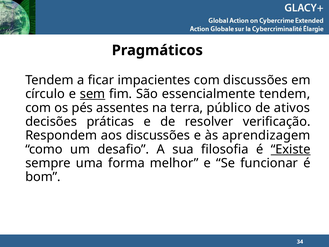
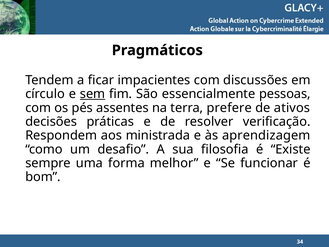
essencialmente tendem: tendem -> pessoas (285, 94)
público: público -> prefere (229, 108)
aos discussões: discussões -> ministrada (158, 135)
Existe underline: present -> none (291, 149)
